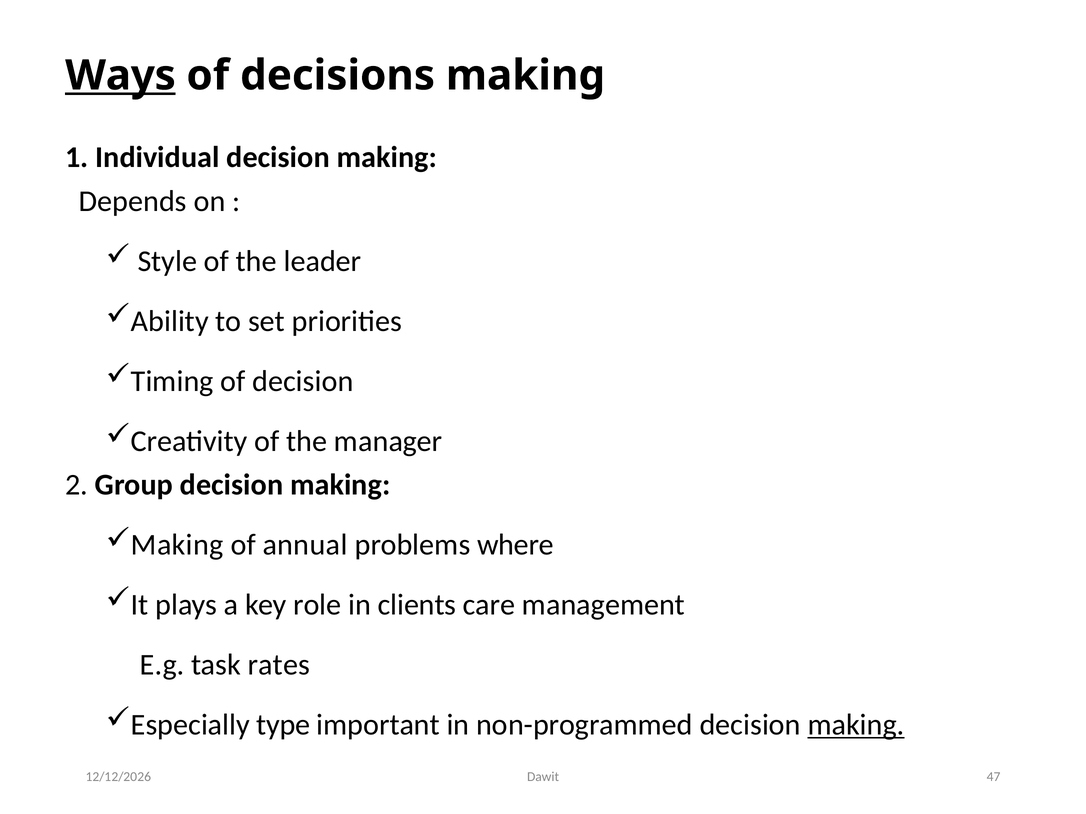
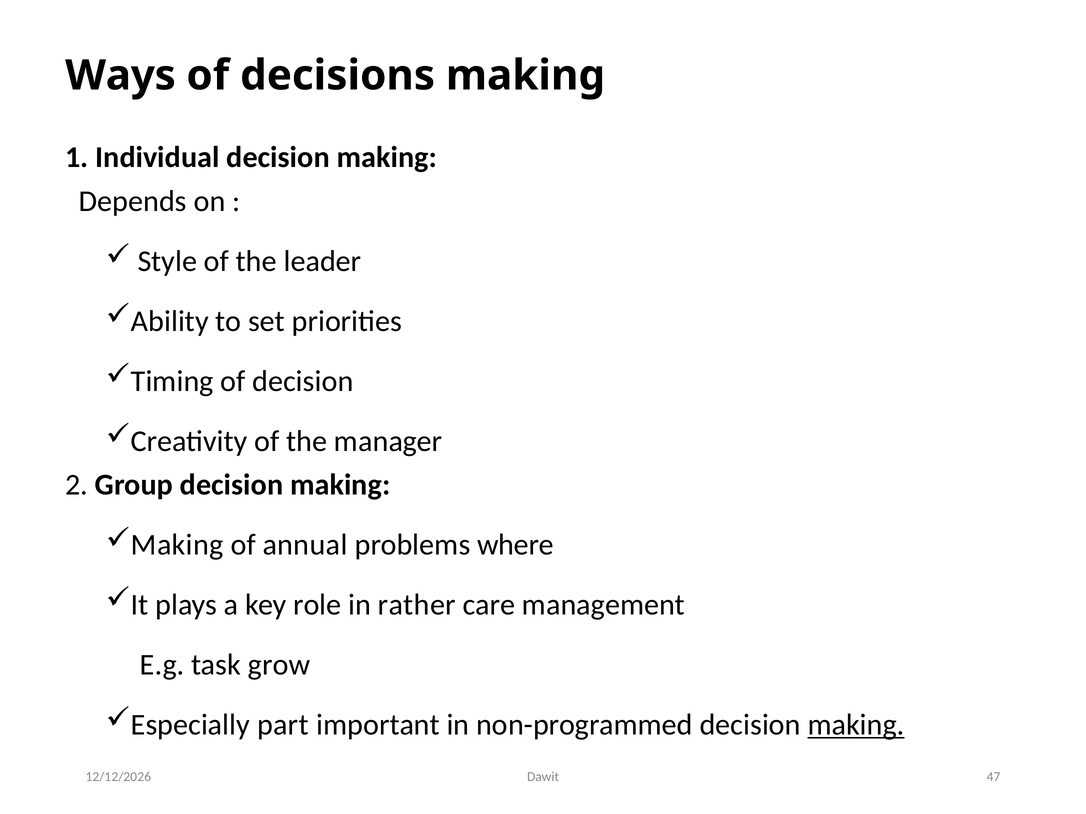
Ways underline: present -> none (121, 76)
clients: clients -> rather (417, 605)
rates: rates -> grow (279, 665)
type: type -> part (283, 725)
